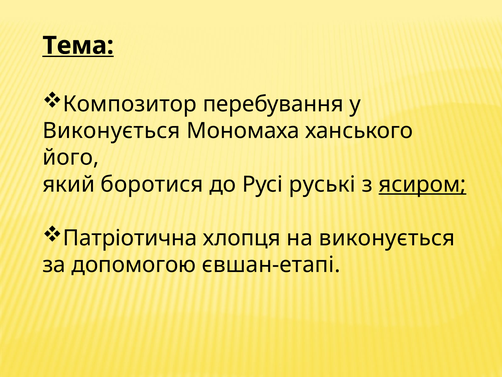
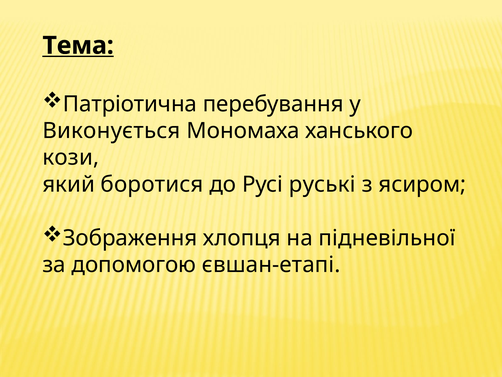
Композитор: Композитор -> Патріотична (130, 104)
його: його -> кози (71, 157)
ясиром underline: present -> none (422, 184)
Патріотична: Патріотична -> Зображення (130, 238)
на виконується: виконується -> підневільної (387, 238)
